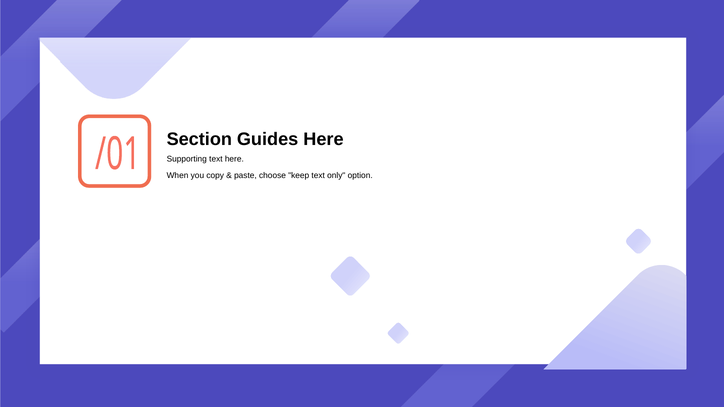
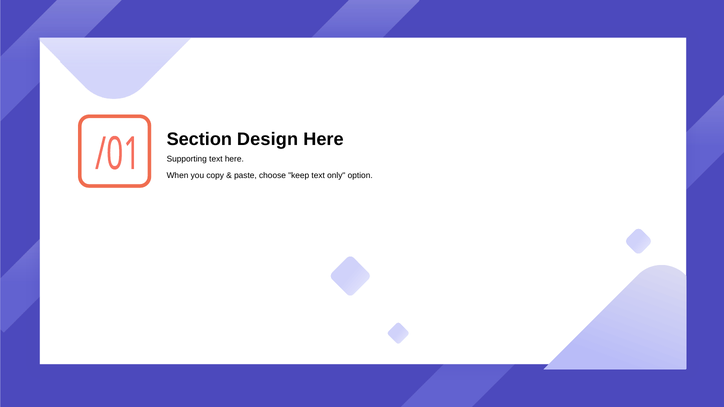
Guides: Guides -> Design (268, 139)
